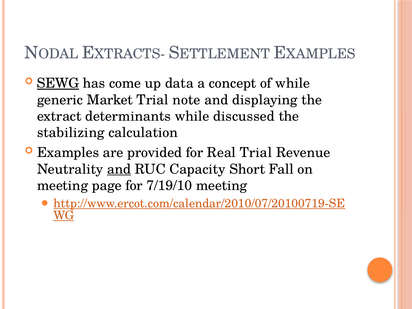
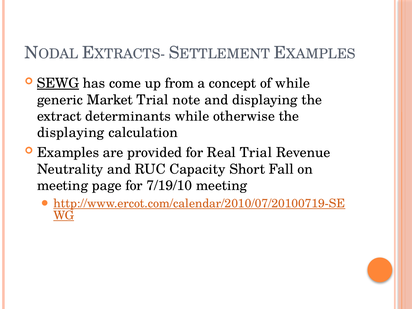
data: data -> from (179, 83)
discussed: discussed -> otherwise (244, 116)
stabilizing: stabilizing -> displaying (71, 133)
and underline: present -> none (119, 169)
